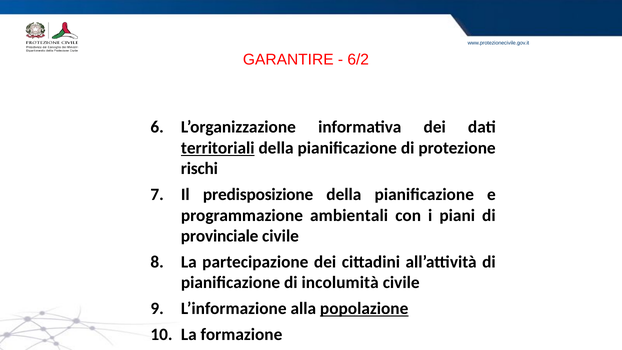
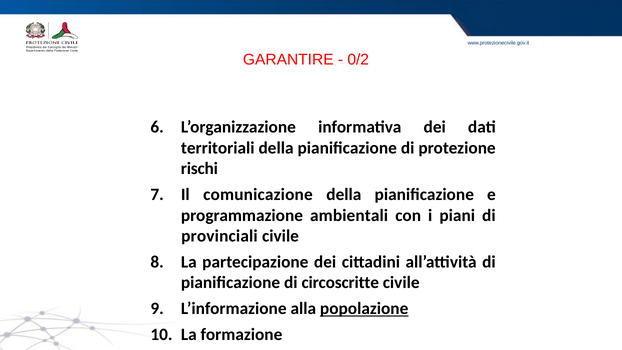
6/2: 6/2 -> 0/2 (358, 60)
territoriali underline: present -> none (218, 148)
predisposizione: predisposizione -> comunicazione (258, 195)
provinciale: provinciale -> provinciali (219, 236)
incolumità: incolumità -> circoscritte (340, 283)
